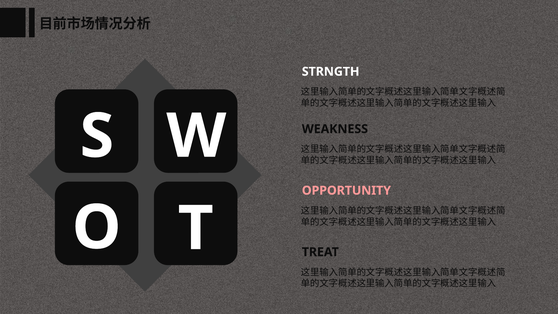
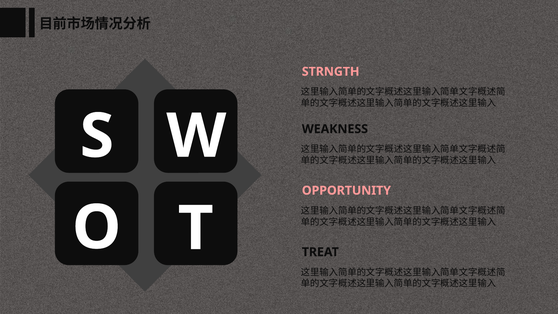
STRNGTH colour: white -> pink (331, 72)
